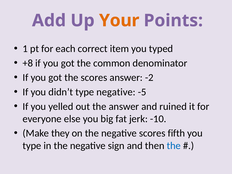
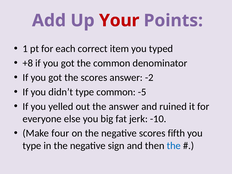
Your colour: orange -> red (119, 21)
type negative: negative -> common (116, 92)
they: they -> four (60, 133)
